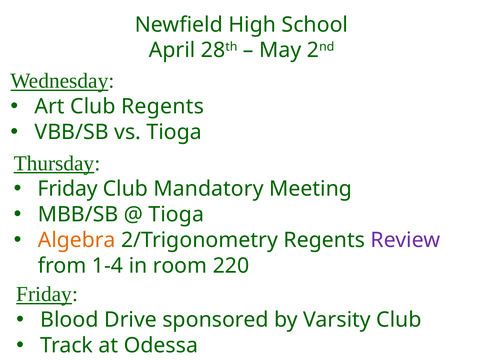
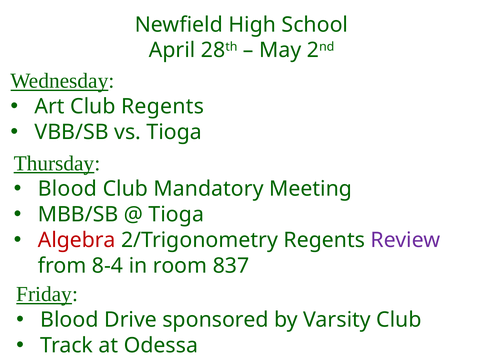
Friday: Friday -> Blood (67, 189)
Algebra colour: orange -> red (77, 240)
1-4: 1-4 -> 8-4 (108, 266)
220: 220 -> 837 (231, 266)
